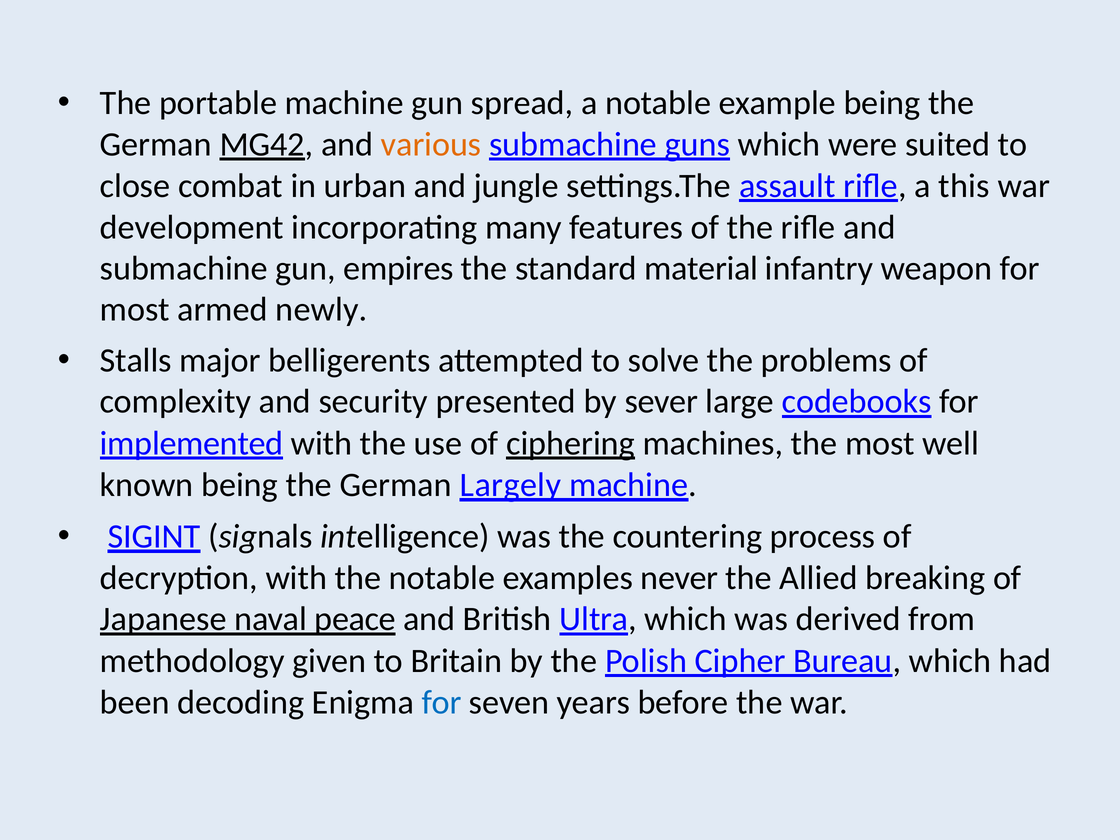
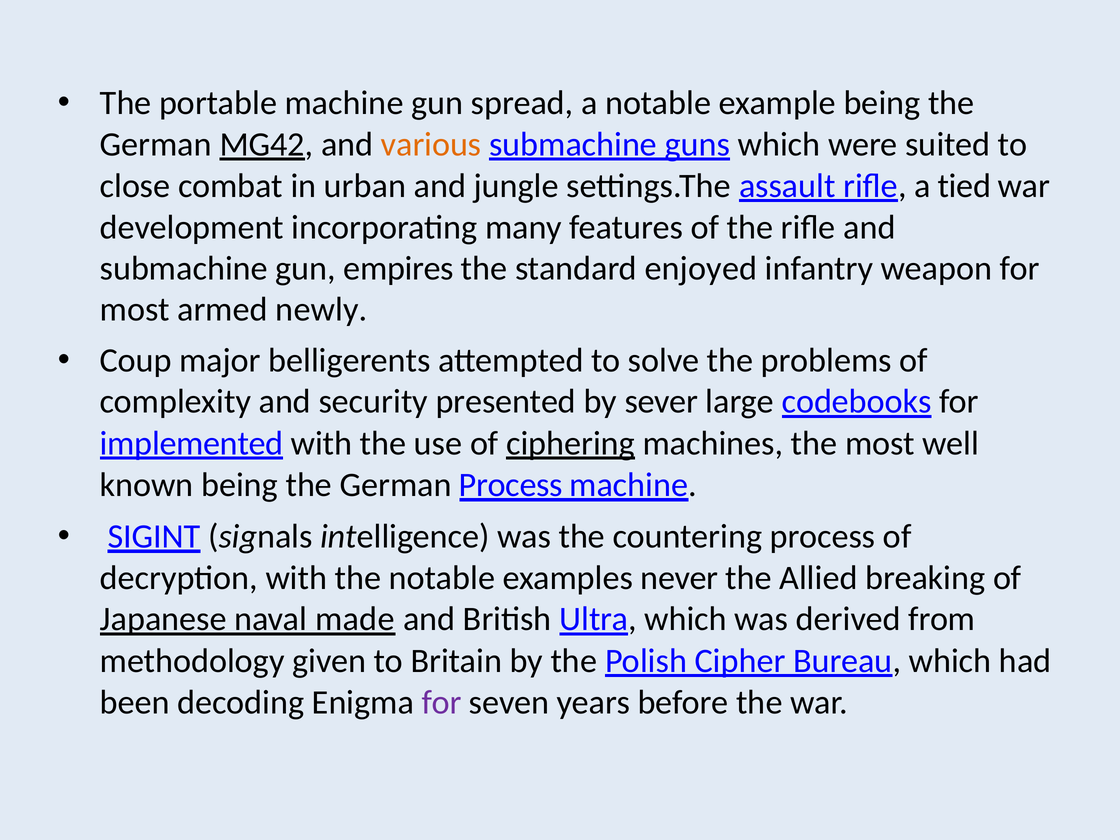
this: this -> tied (964, 186)
material: material -> enjoyed (701, 269)
Stalls: Stalls -> Coup (136, 361)
German Largely: Largely -> Process (511, 485)
peace: peace -> made (355, 619)
for colour: blue -> purple (442, 702)
